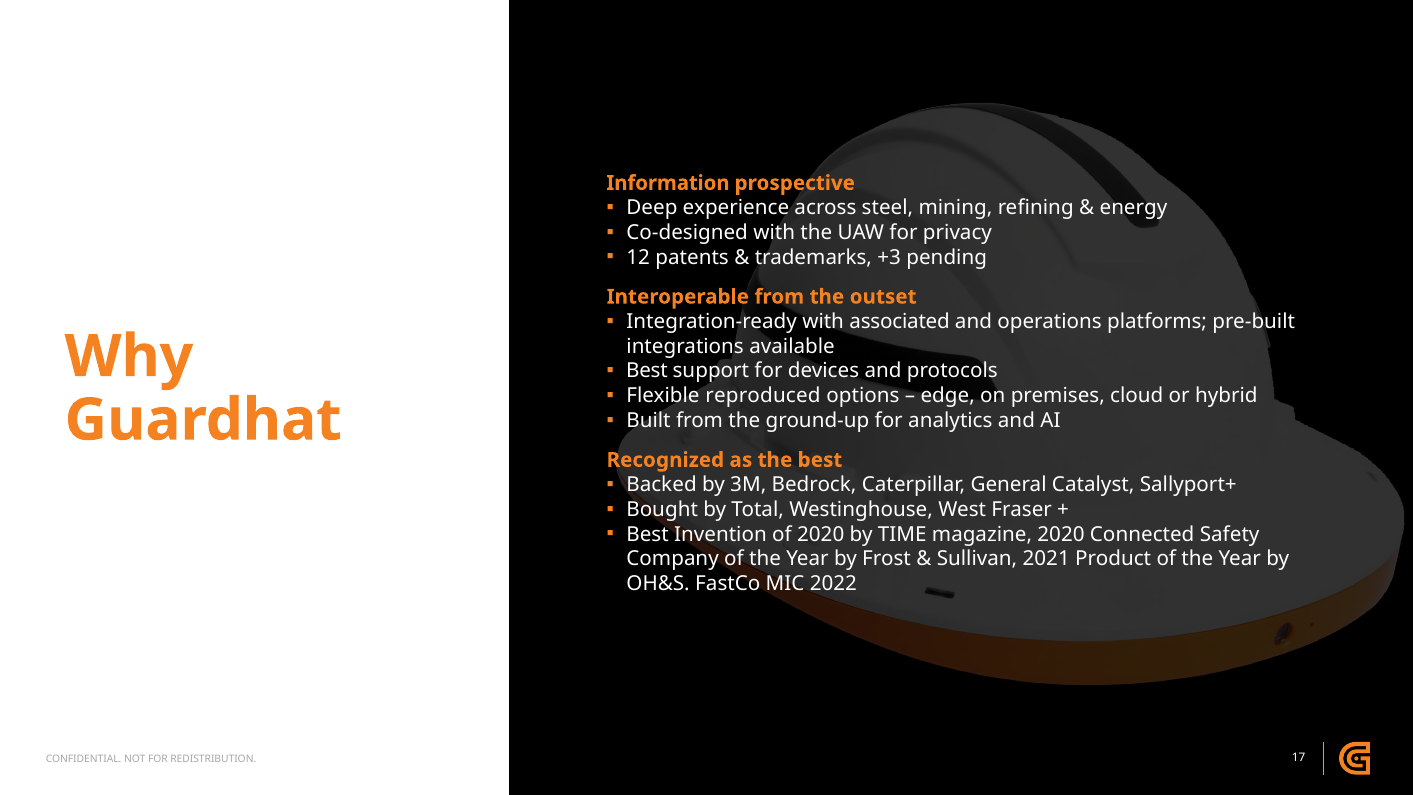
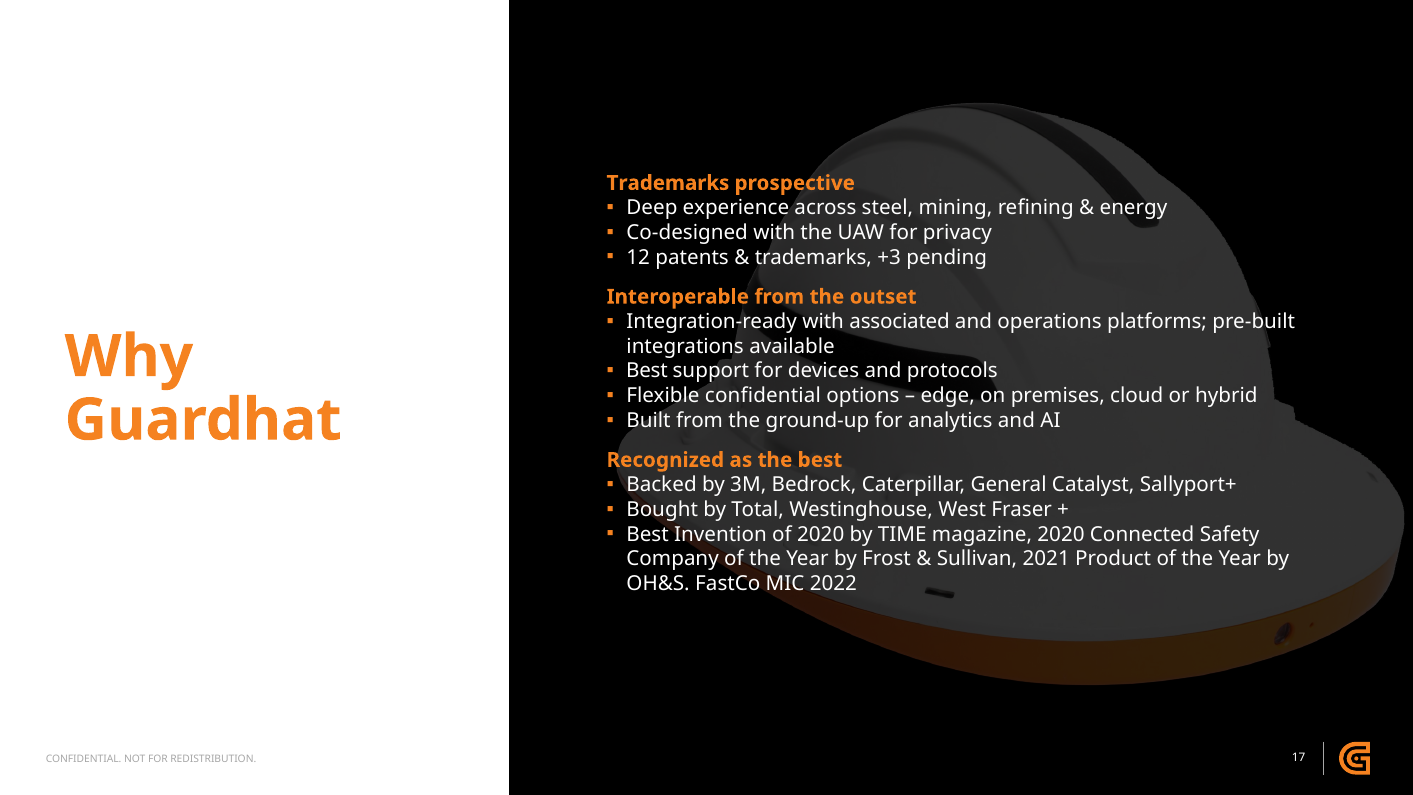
Information: Information -> Trademarks (668, 183)
Flexible reproduced: reproduced -> confidential (763, 396)
